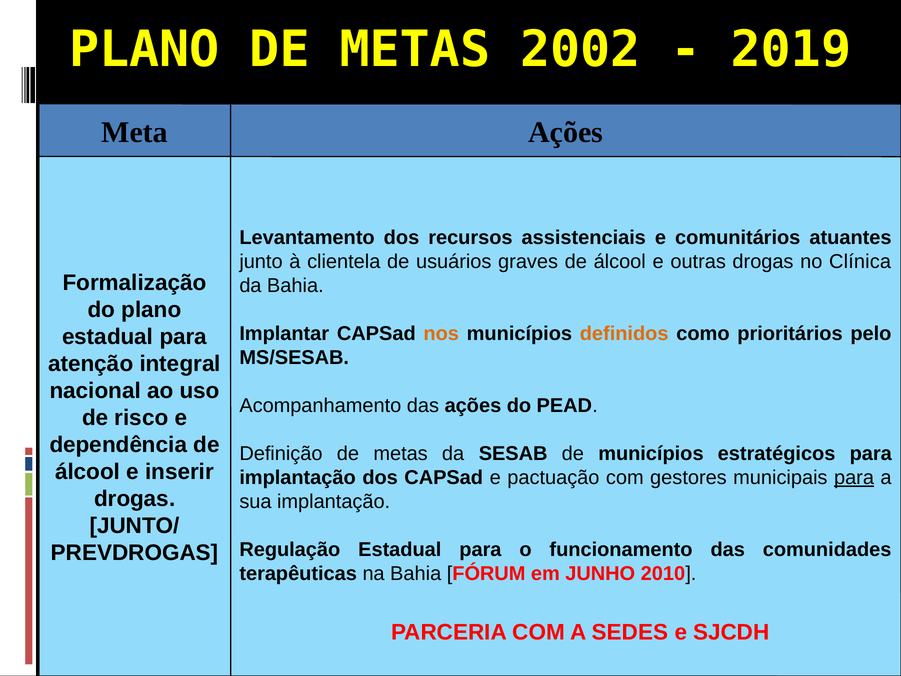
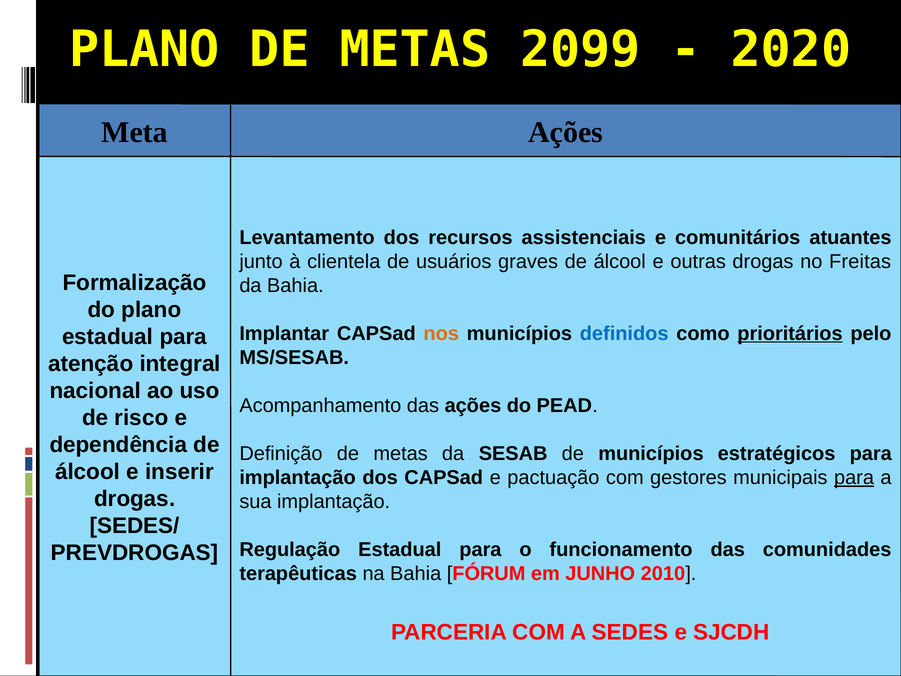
2002: 2002 -> 2099 (580, 50)
2019: 2019 -> 2020 (791, 50)
Clínica: Clínica -> Freitas (860, 261)
definidos colour: orange -> blue (624, 333)
prioritários underline: none -> present (790, 333)
JUNTO/: JUNTO/ -> SEDES/ (135, 526)
